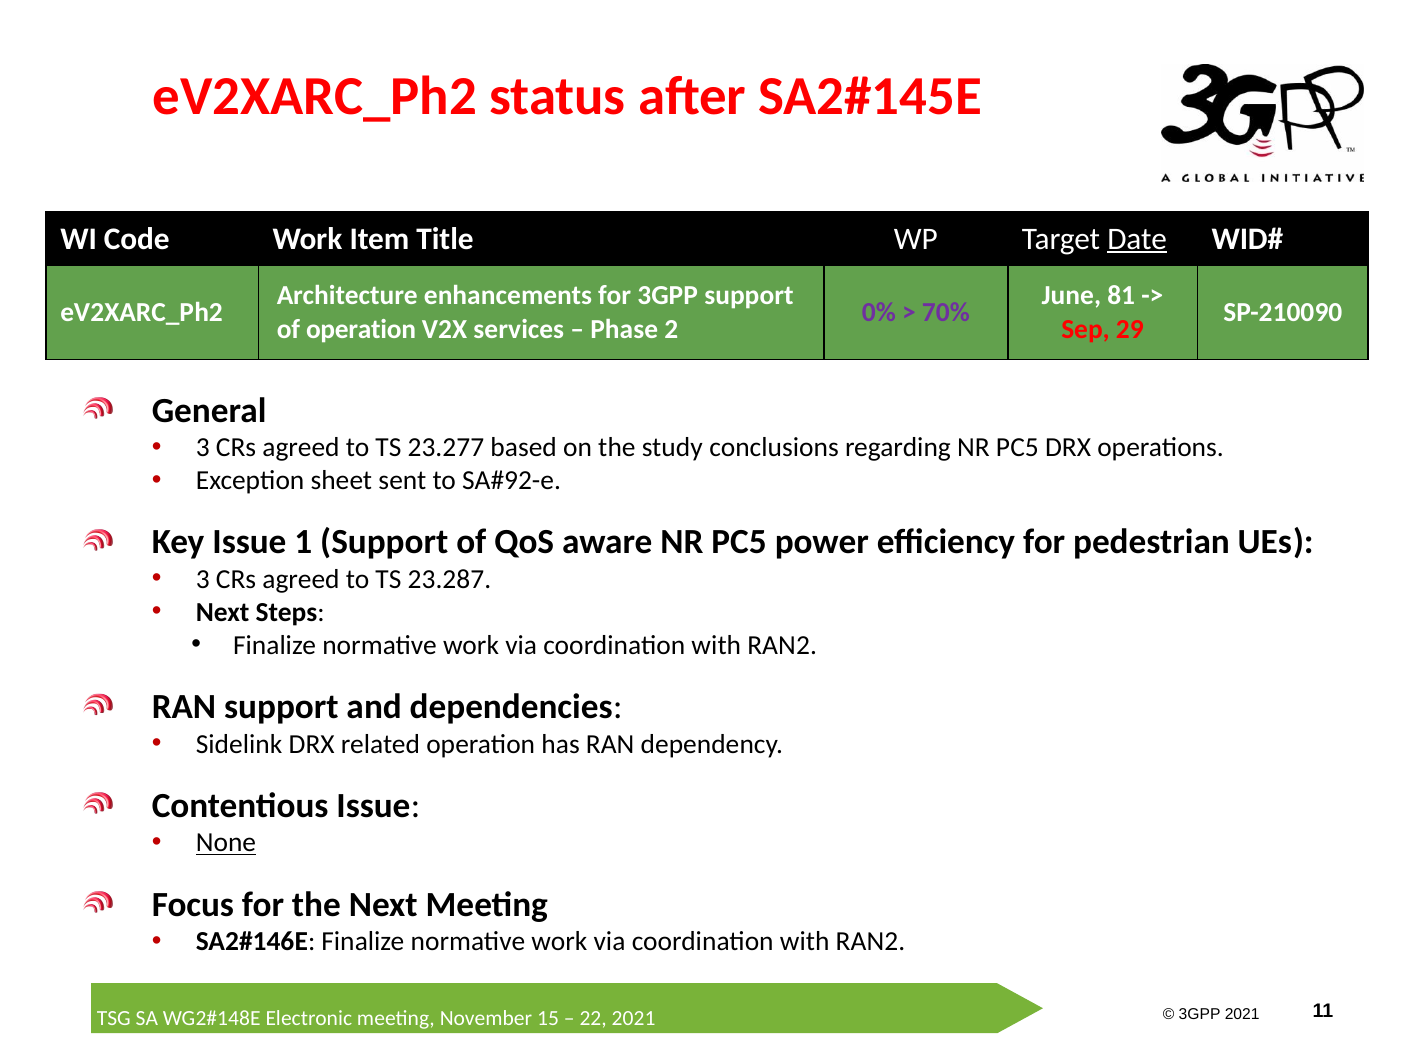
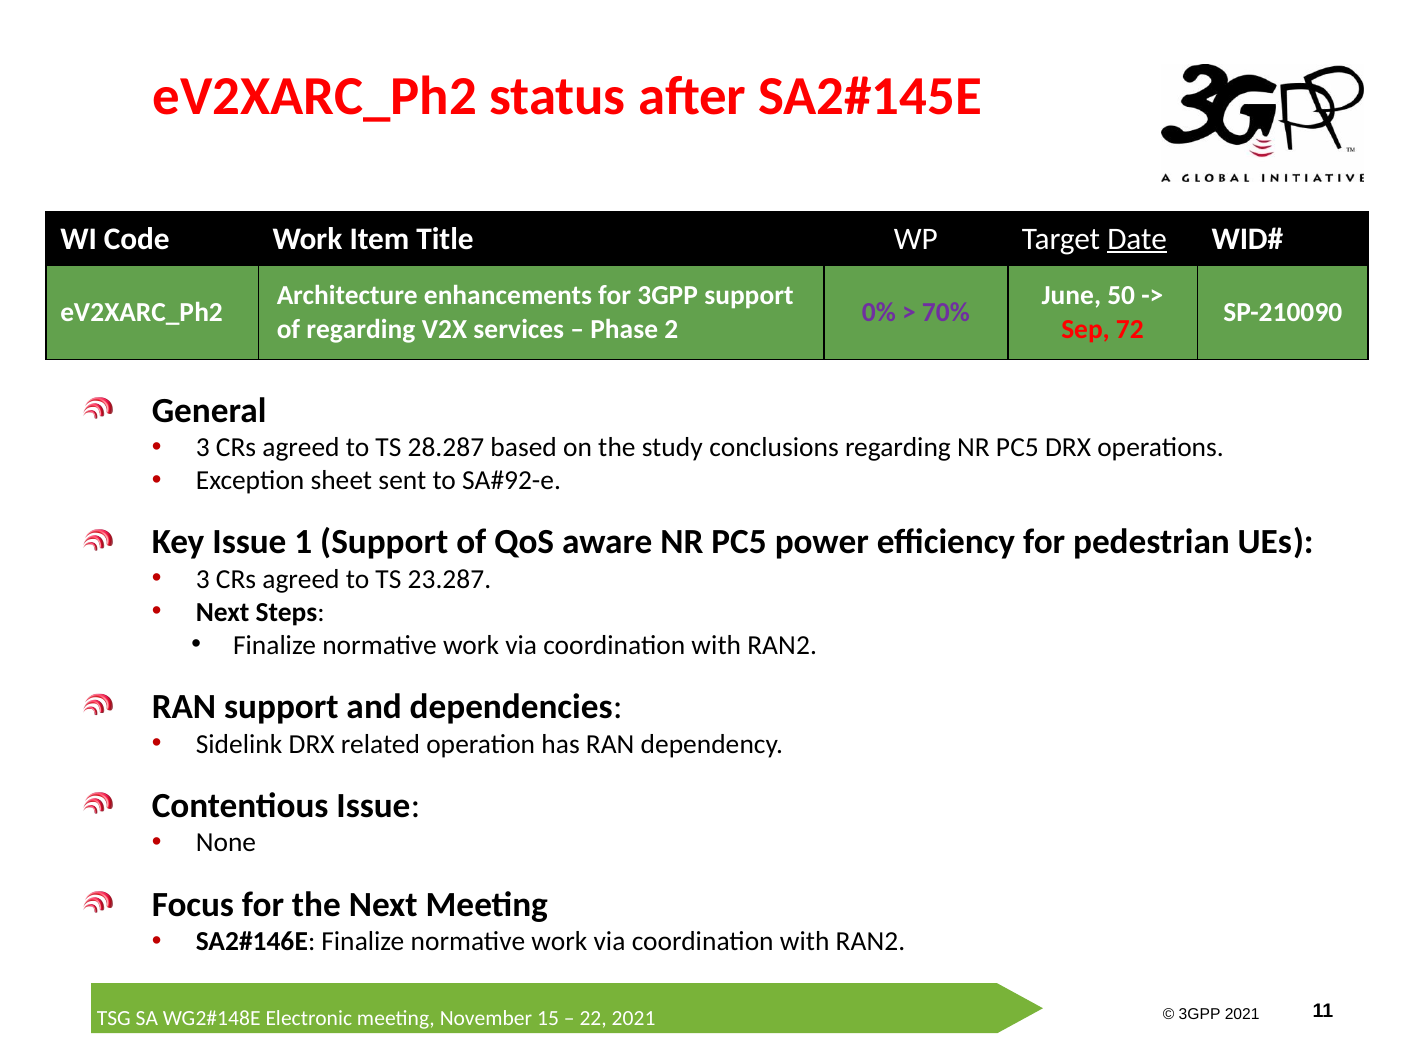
81: 81 -> 50 (1121, 296)
of operation: operation -> regarding (361, 329)
29: 29 -> 72 (1130, 329)
23.277: 23.277 -> 28.287 (446, 448)
None underline: present -> none (226, 843)
